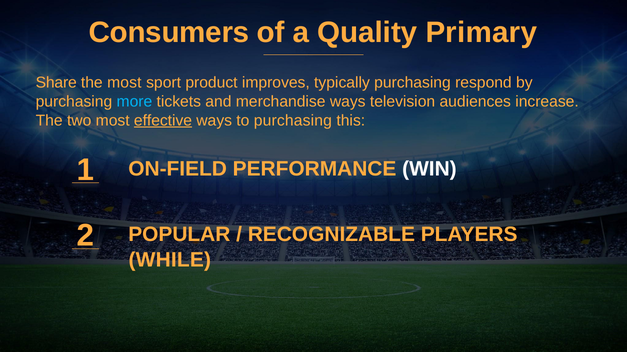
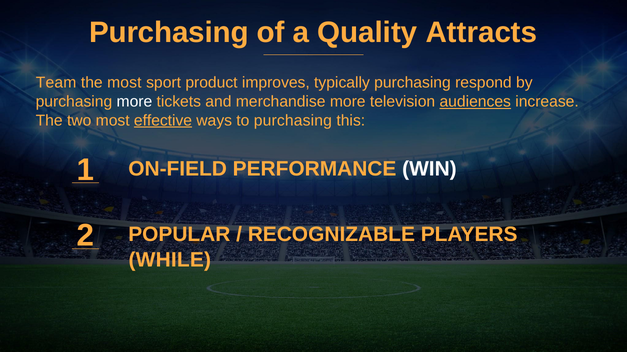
Consumers: Consumers -> Purchasing (169, 33)
Primary: Primary -> Attracts (481, 33)
Share: Share -> Team (56, 83)
more colour: light blue -> white (134, 102)
merchandise ways: ways -> more (348, 102)
audiences underline: none -> present (475, 102)
